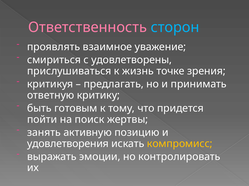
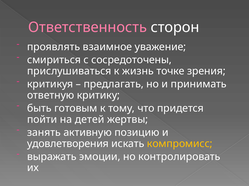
сторон colour: light blue -> white (175, 27)
удовлетворены: удовлетворены -> сосредоточены (132, 60)
поиск: поиск -> детей (90, 120)
